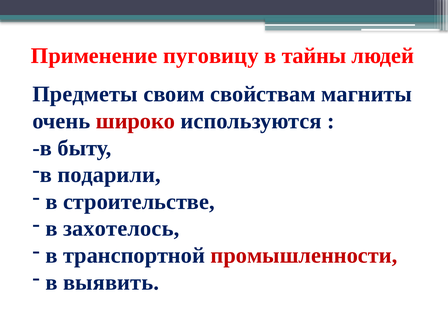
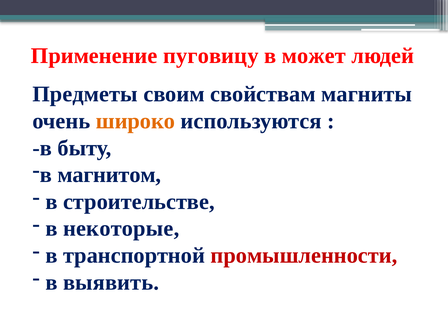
тайны: тайны -> может (314, 56)
широко colour: red -> orange (135, 121)
подарили: подарили -> магнитом (109, 175)
захотелось: захотелось -> некоторые (121, 229)
